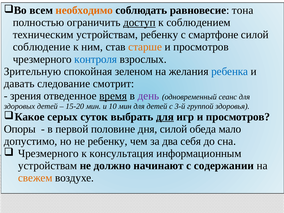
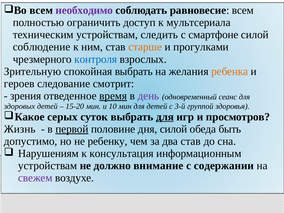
необходимо colour: orange -> purple (84, 10)
равновесие тона: тона -> всем (243, 10)
доступ underline: present -> none (139, 23)
соблюдением: соблюдением -> мультсериала (198, 23)
устройствам ребенку: ребенку -> следить (159, 35)
просмотров: просмотров -> прогулками (201, 47)
спокойная зеленом: зеленом -> выбрать (134, 71)
ребенка colour: blue -> orange (230, 71)
давать: давать -> героев (19, 84)
Опоры: Опоры -> Жизнь (20, 129)
первой underline: none -> present (72, 129)
мало: мало -> быть (230, 129)
два себя: себя -> став (191, 141)
Чрезмерного: Чрезмерного -> Нарушениям (48, 153)
начинают: начинают -> внимание (159, 166)
свежем colour: orange -> purple (35, 178)
